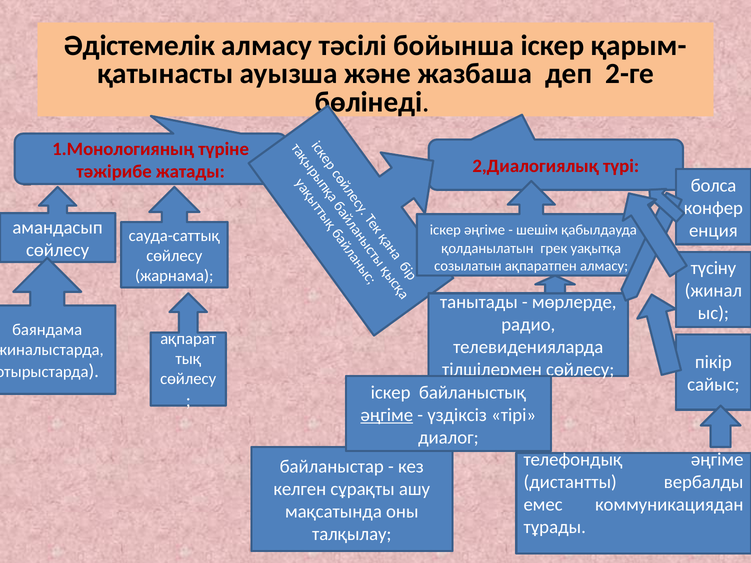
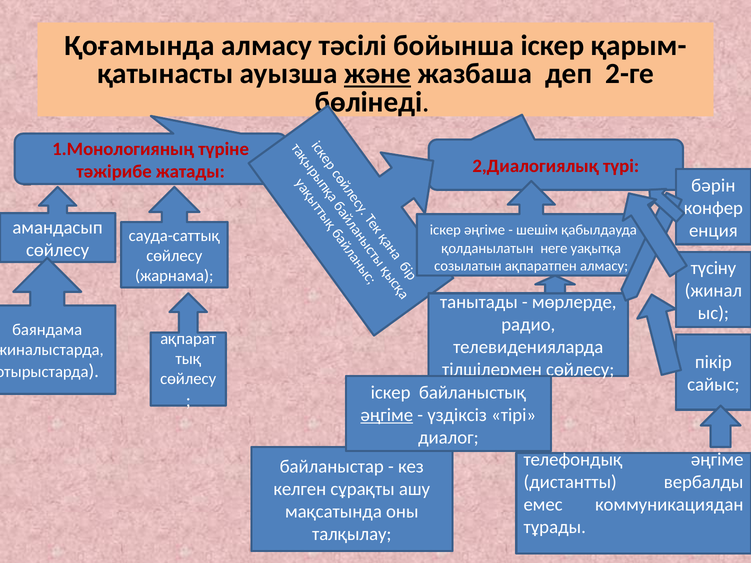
Әдістемелік: Әдістемелік -> Қоғамында (139, 46)
және underline: none -> present (378, 74)
болса: болса -> бәрін (713, 186)
грек: грек -> неге (554, 248)
